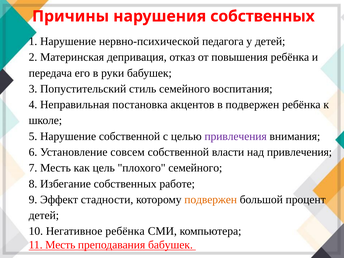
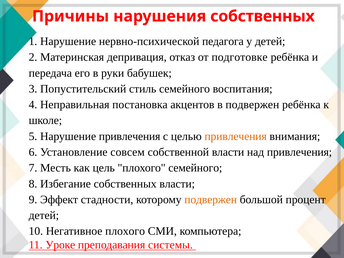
повышения: повышения -> подготовке (240, 57)
Нарушение собственной: собственной -> привлечения (130, 136)
привлечения colour: purple -> orange (236, 136)
собственных работе: работе -> власти (177, 184)
Негативное ребёнка: ребёнка -> плохого (125, 231)
11 Месть: Месть -> Уроке (60, 245)
преподавания бабушек: бабушек -> системы (170, 245)
